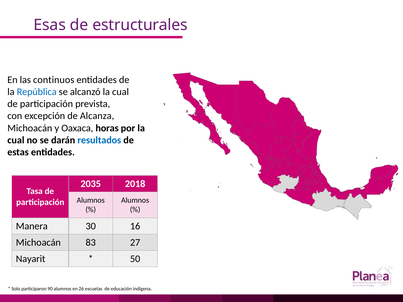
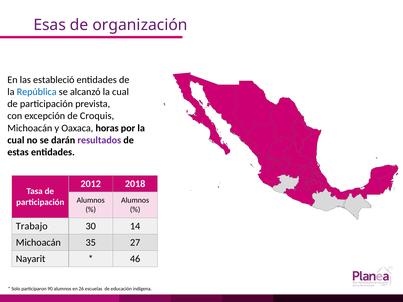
estructurales: estructurales -> organización (140, 25)
continuos: continuos -> estableció (54, 80)
Alcanza: Alcanza -> Croquis (97, 116)
resultados colour: blue -> purple (99, 140)
2035: 2035 -> 2012 (91, 184)
Manera: Manera -> Trabajo (32, 226)
16: 16 -> 14 (135, 226)
83: 83 -> 35 (91, 243)
50: 50 -> 46 (135, 259)
